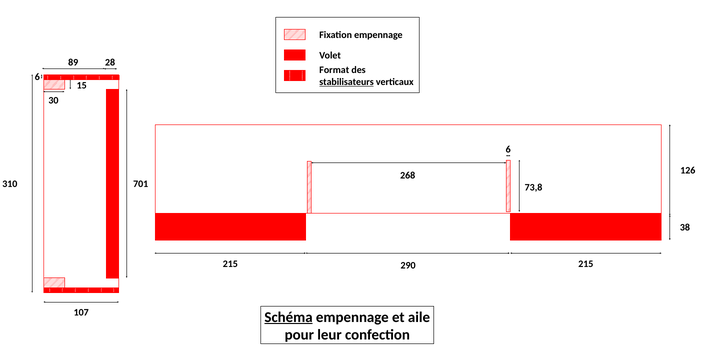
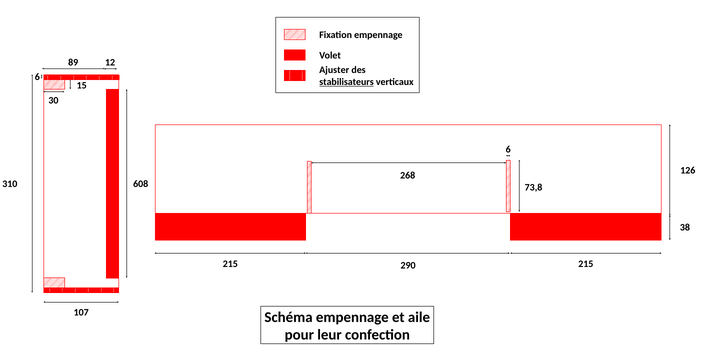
28: 28 -> 12 (110, 62)
Format: Format -> Ajuster (334, 70)
701: 701 -> 608 (141, 184)
Schéma underline: present -> none (289, 317)
